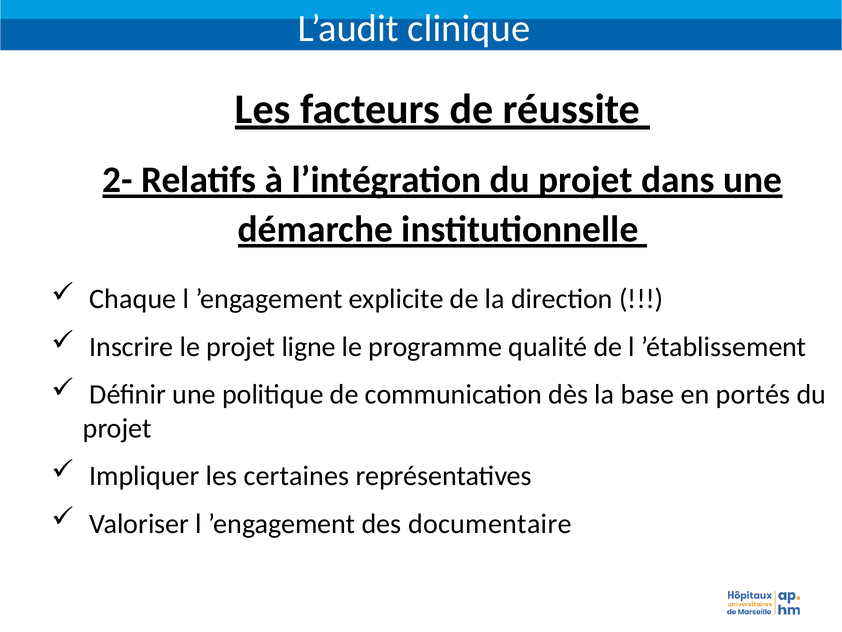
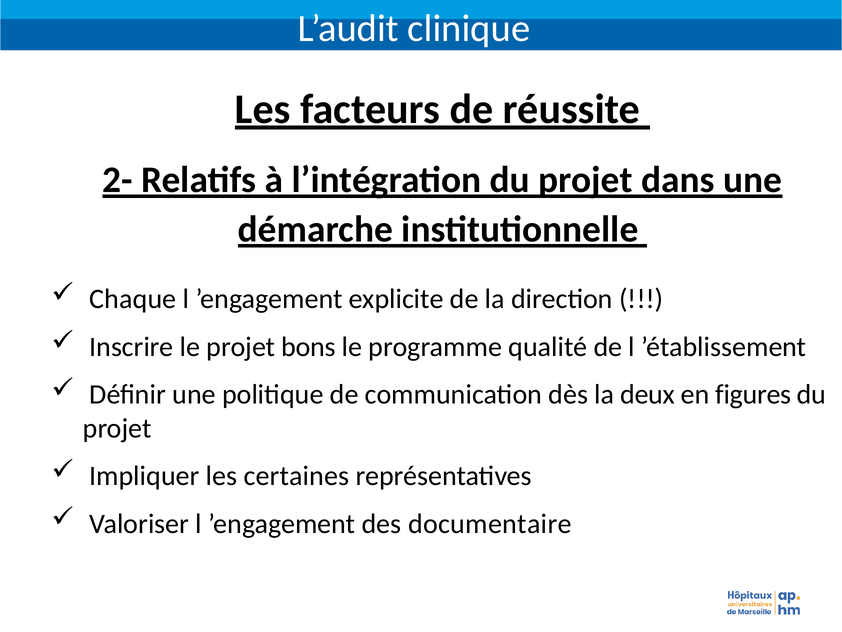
ligne: ligne -> bons (309, 347)
base: base -> deux (648, 394)
portés: portés -> figures (753, 394)
